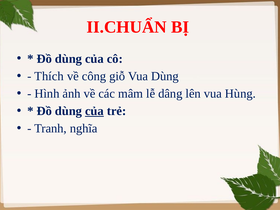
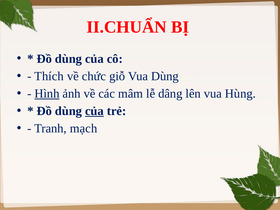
công: công -> chức (94, 76)
Hình underline: none -> present (47, 94)
nghĩa: nghĩa -> mạch (84, 128)
